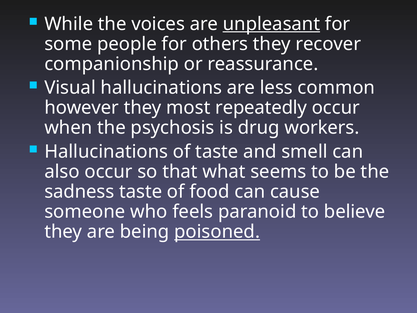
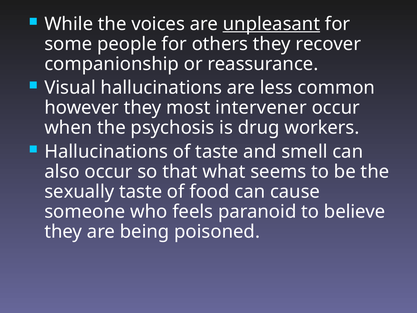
repeatedly: repeatedly -> intervener (261, 108)
sadness: sadness -> sexually (79, 192)
poisoned underline: present -> none (217, 232)
